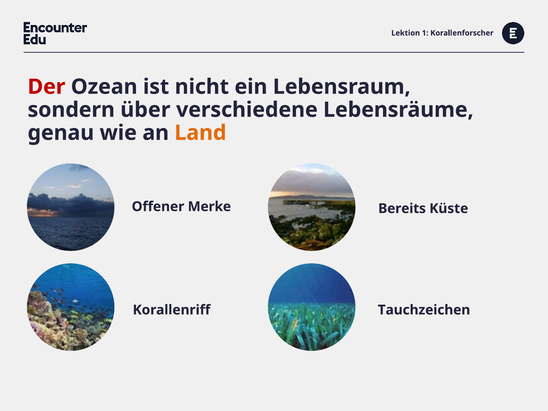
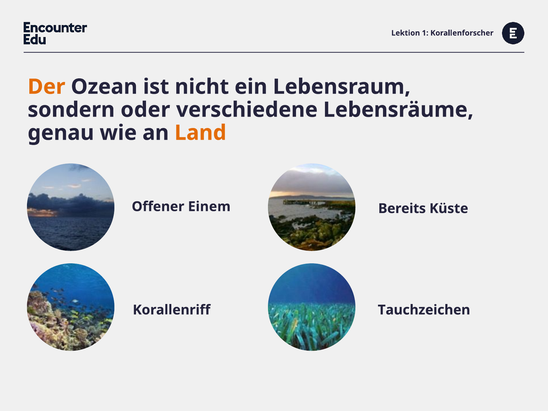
Der colour: red -> orange (46, 87)
über: über -> oder (145, 110)
Merke: Merke -> Einem (209, 207)
